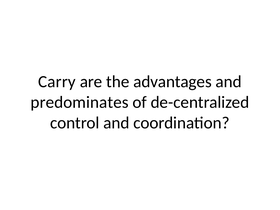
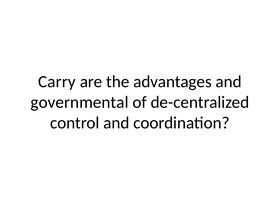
predominates: predominates -> governmental (80, 102)
